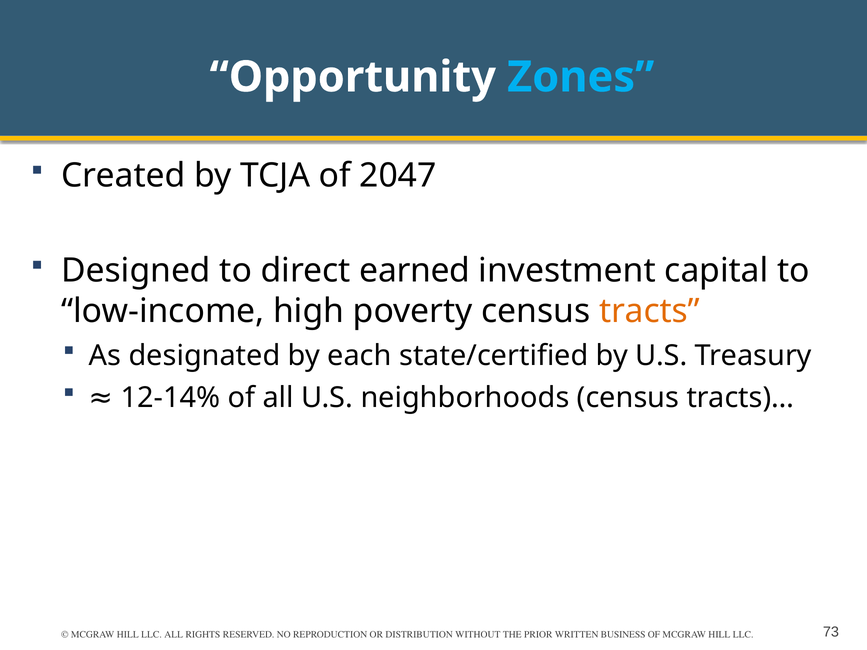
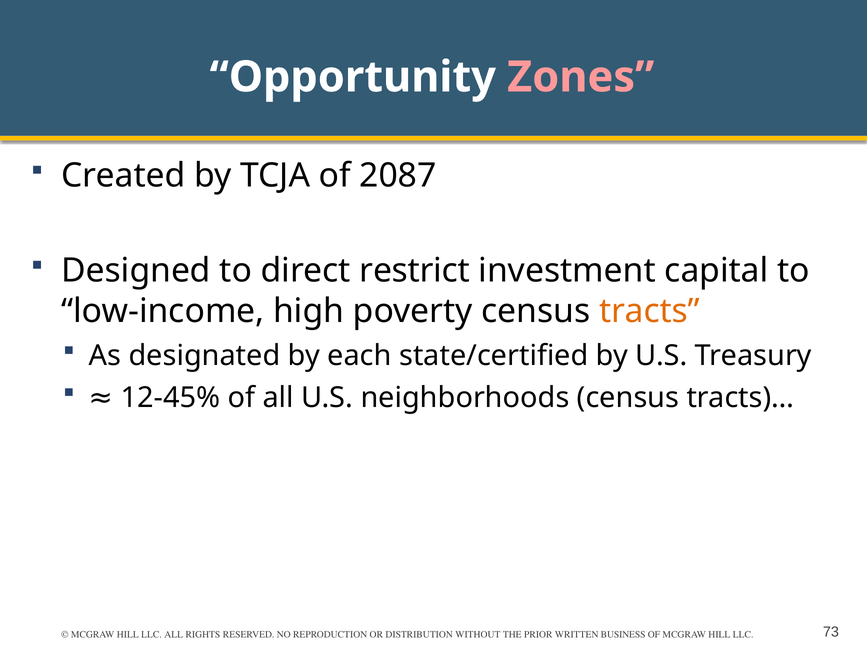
Zones colour: light blue -> pink (581, 77)
2047: 2047 -> 2087 (398, 176)
earned: earned -> restrict (415, 271)
12-14%: 12-14% -> 12-45% (170, 398)
